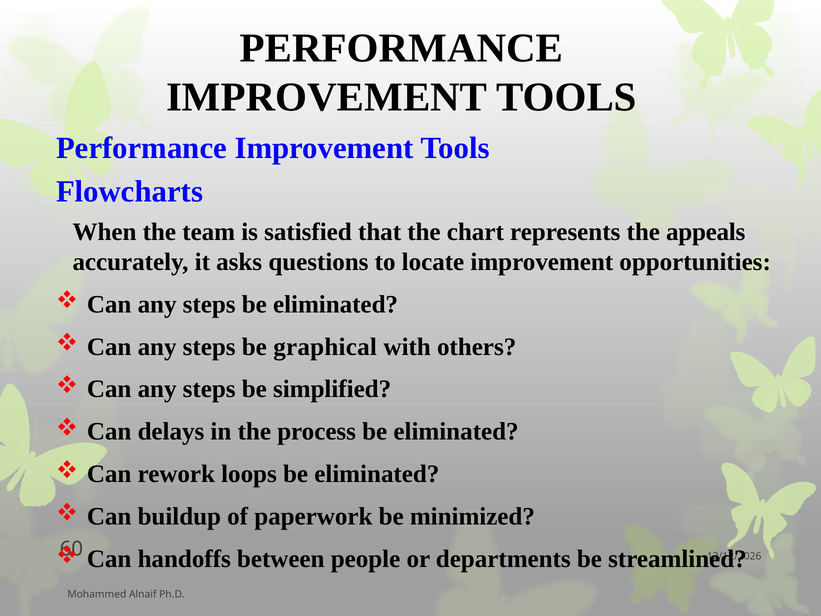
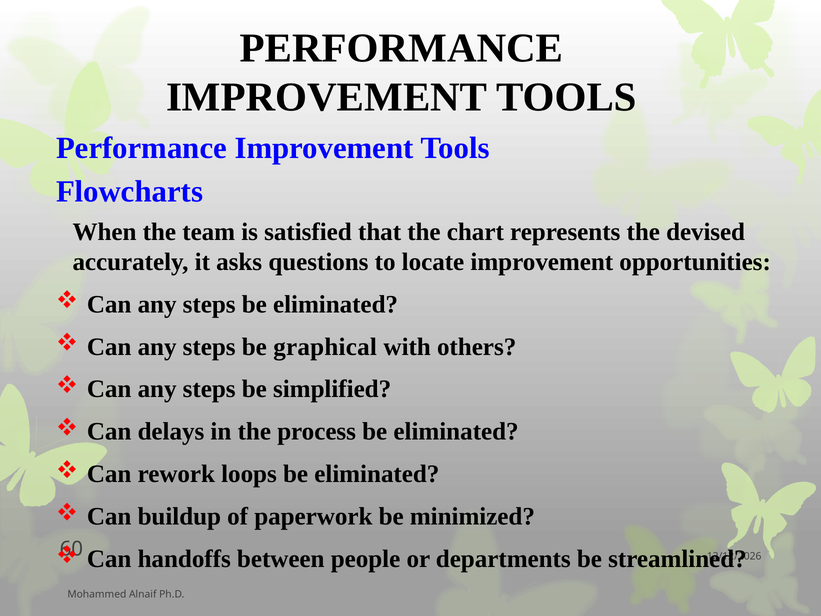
appeals: appeals -> devised (706, 232)
